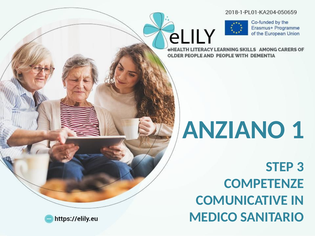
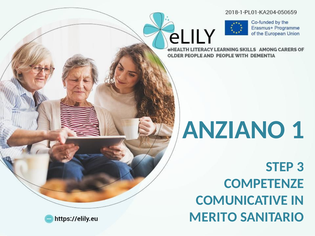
MEDICO: MEDICO -> MERITO (213, 217)
